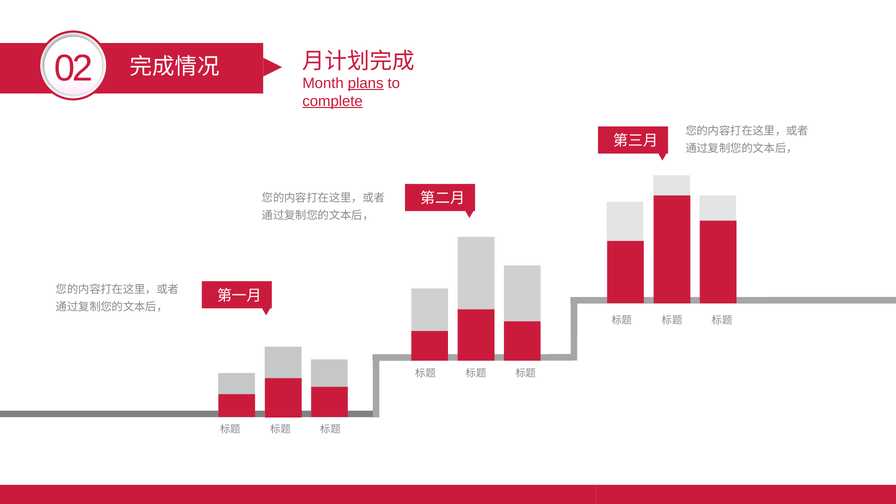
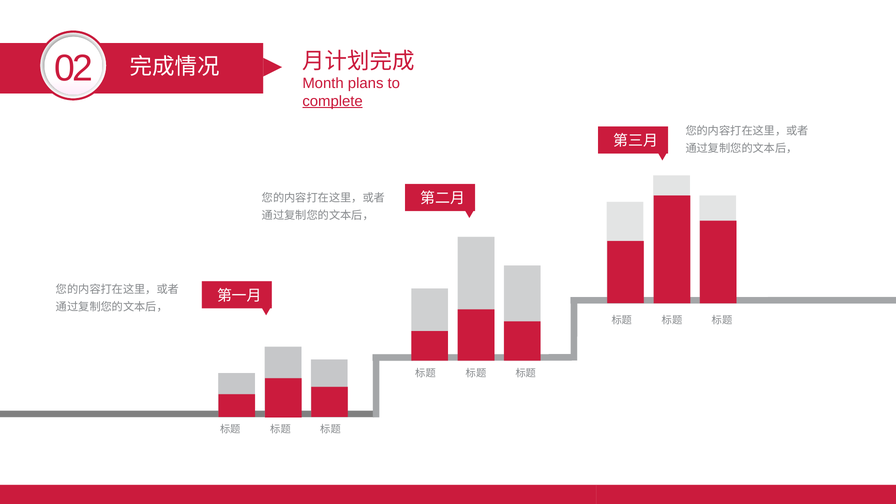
plans underline: present -> none (366, 83)
